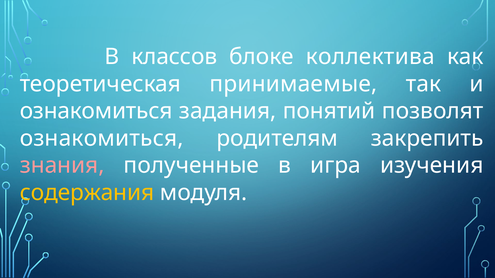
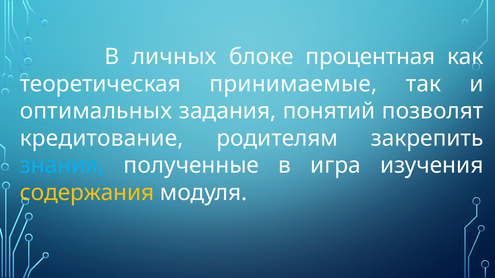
классов: классов -> личных (174, 57)
коллектива: коллектива -> процентная (370, 57)
ознакомиться: ознакомиться -> оптимальных (96, 111)
ознакомиться: ознакомиться -> кредитование (102, 139)
знания colour: pink -> light blue (62, 166)
